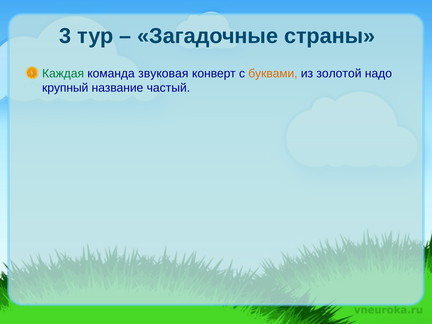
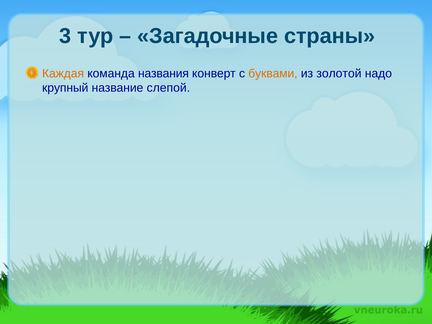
Каждая colour: green -> orange (63, 74)
звуковая: звуковая -> названия (163, 74)
частый: частый -> слепой (168, 88)
